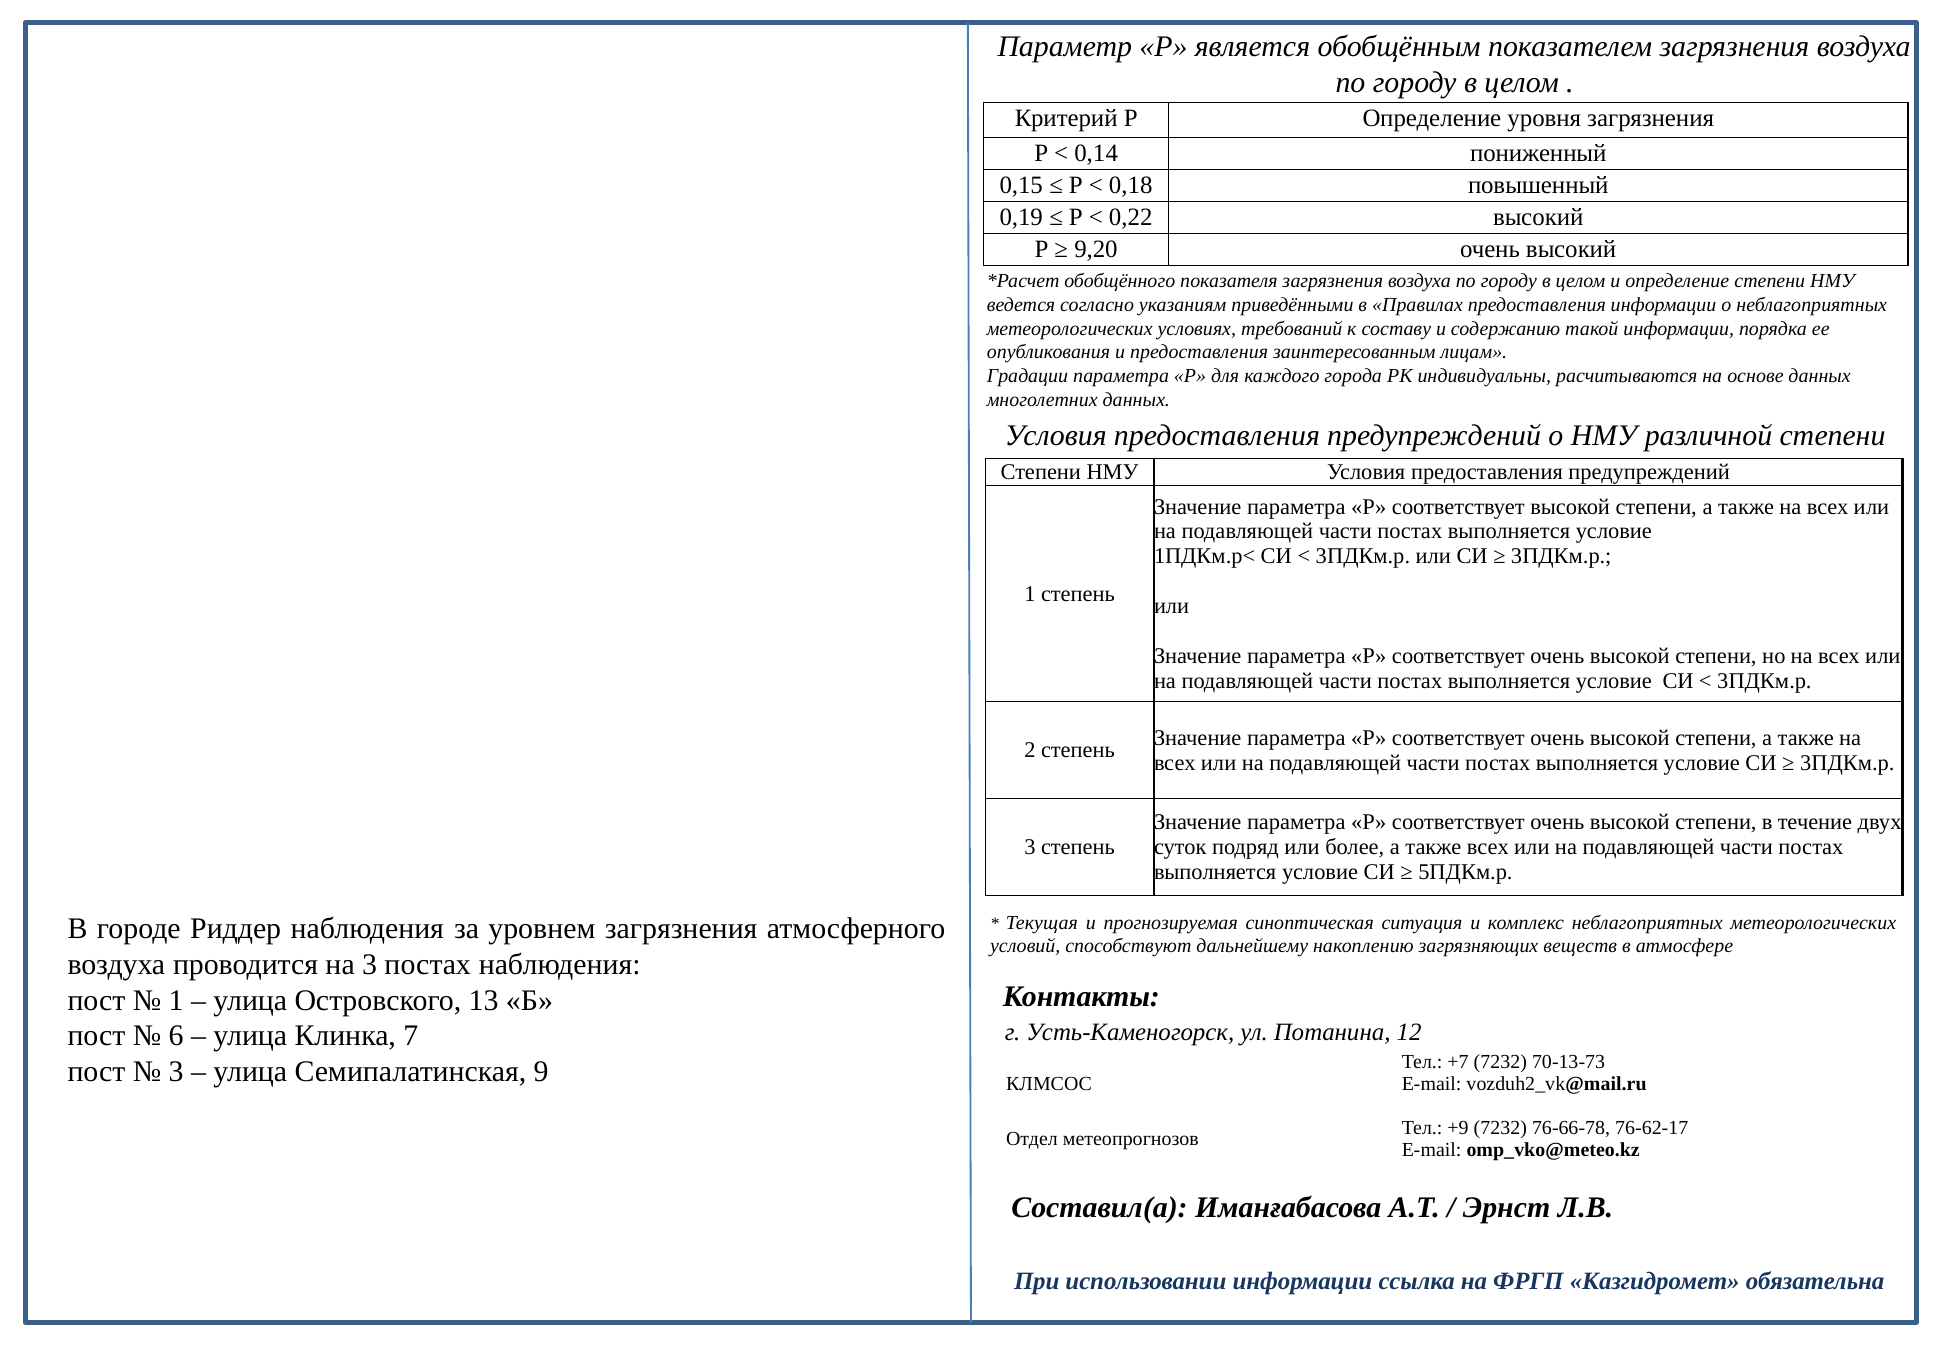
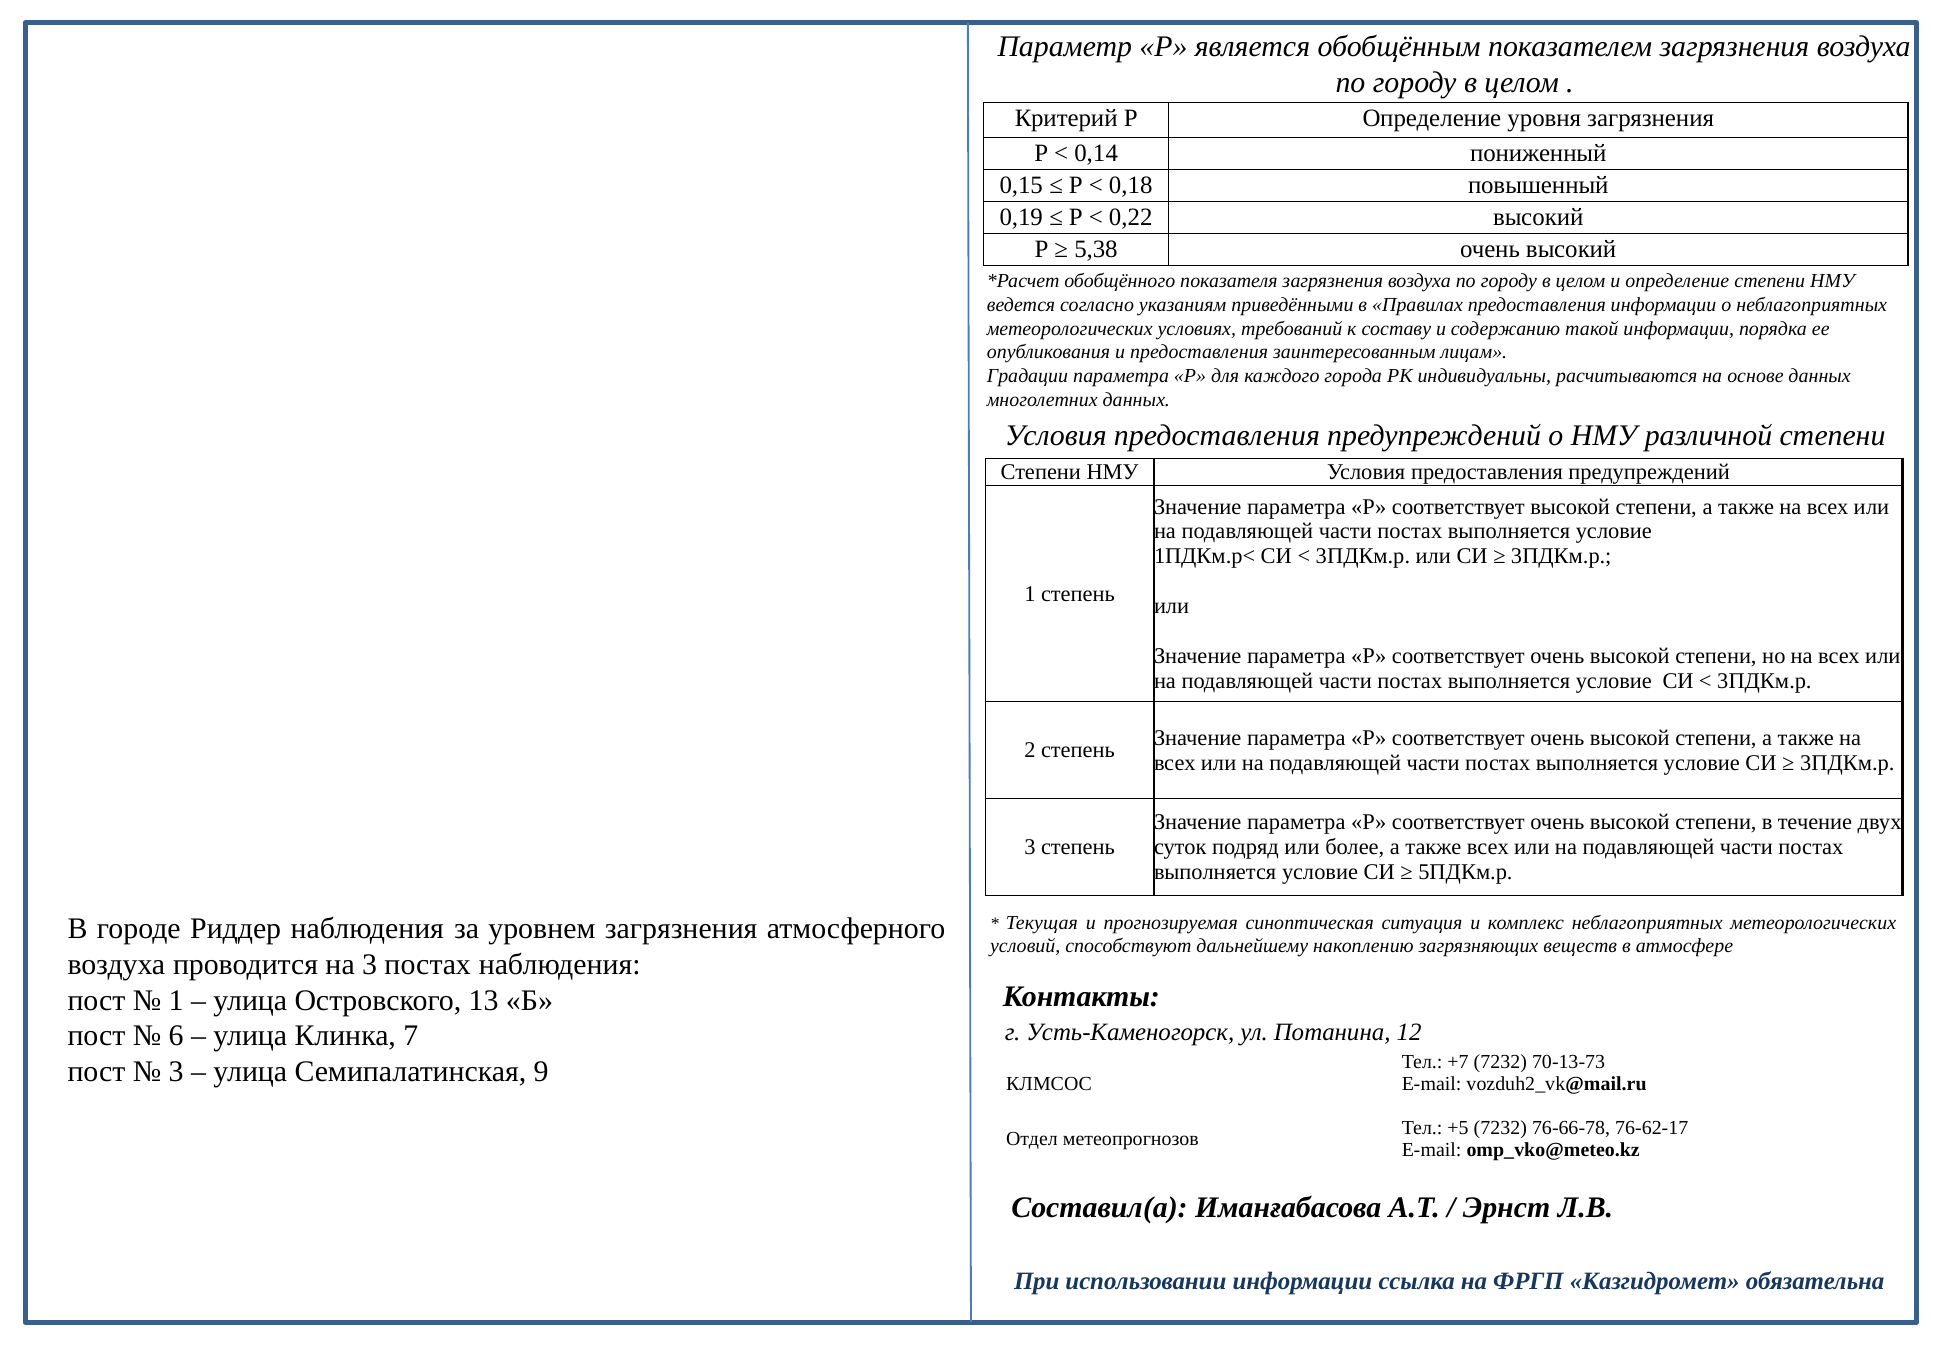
9,20: 9,20 -> 5,38 (1096, 249)
+9: +9 -> +5 (1458, 1127)
